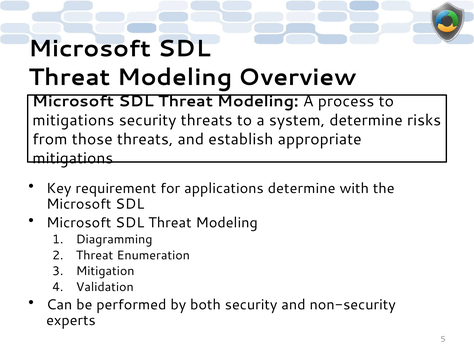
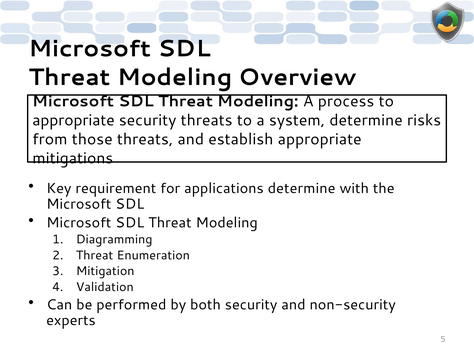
mitigations: mitigations -> appropriate (74, 120)
